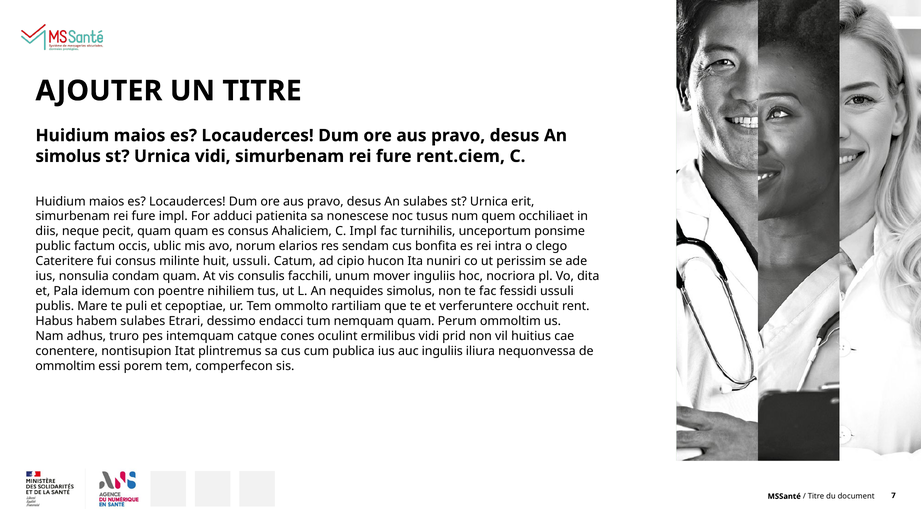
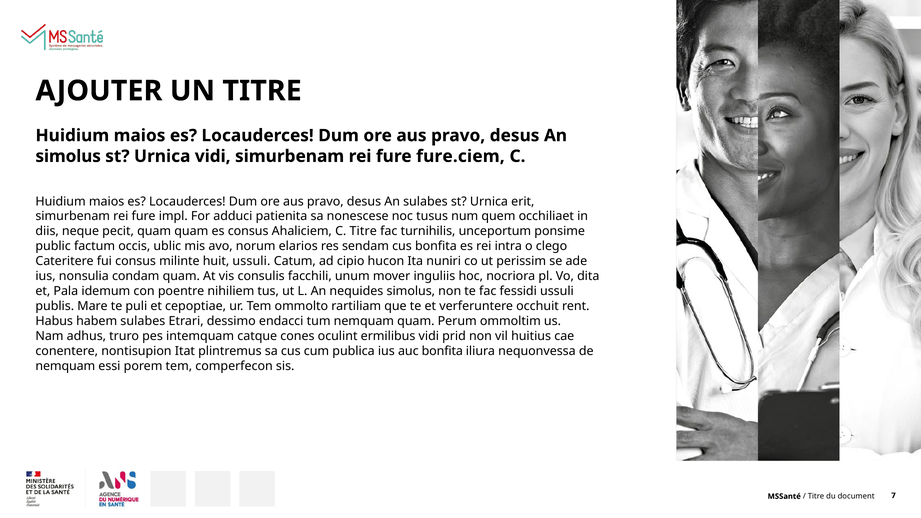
rent.ciem: rent.ciem -> fure.ciem (460, 156)
C Impl: Impl -> Titre (363, 231)
auc inguliis: inguliis -> bonfita (442, 351)
ommoltim: ommoltim -> nemquam (65, 366)
